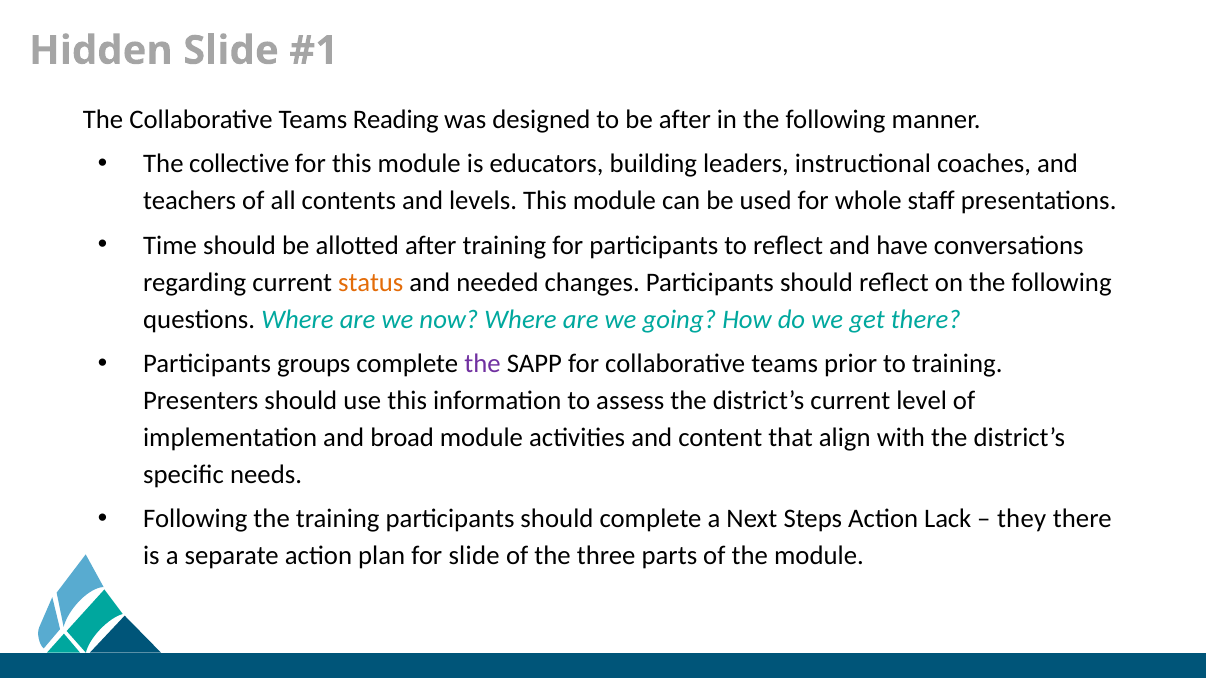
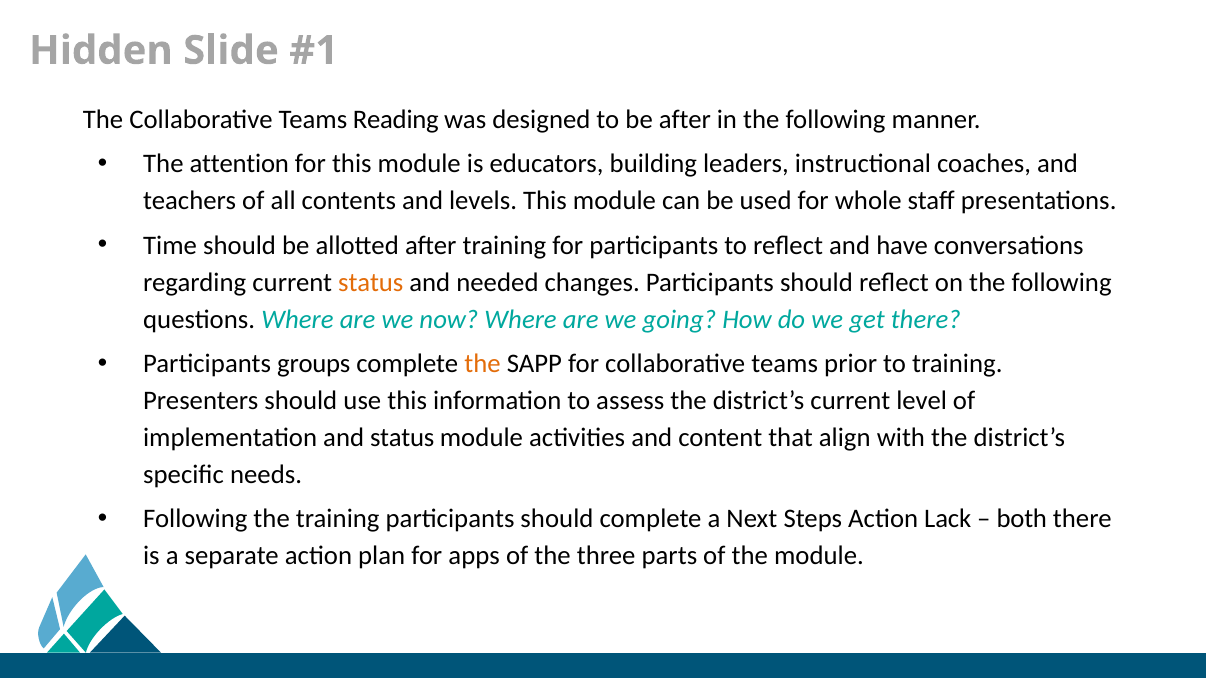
collective: collective -> attention (239, 164)
the colour: purple -> orange (482, 364)
and broad: broad -> status (402, 438)
they: they -> both (1022, 519)
for slide: slide -> apps (474, 556)
